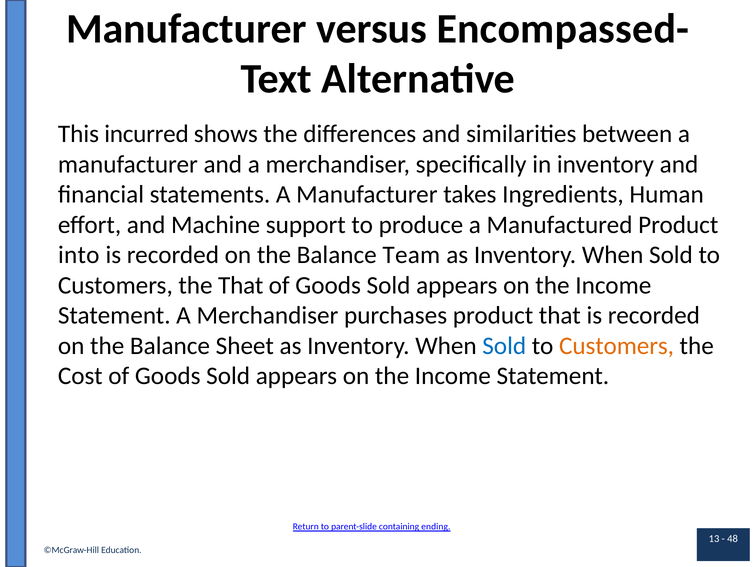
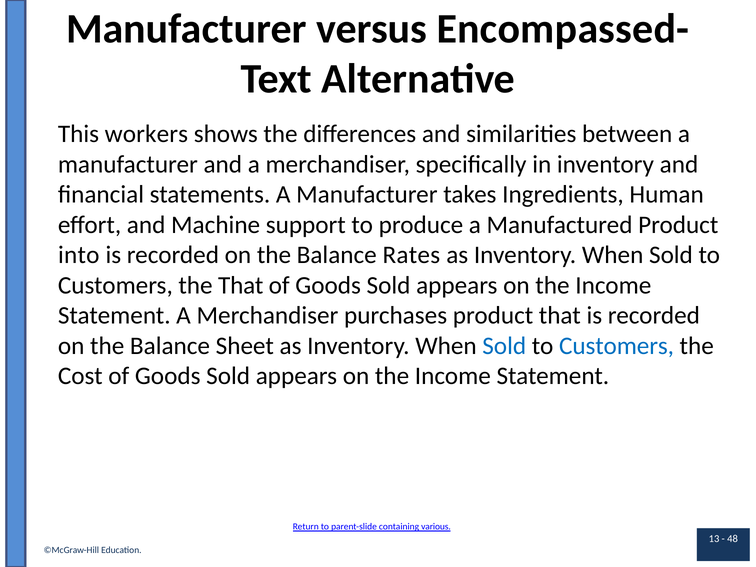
incurred: incurred -> workers (146, 134)
Team: Team -> Rates (411, 255)
Customers colour: orange -> blue (617, 346)
ending: ending -> various (436, 527)
